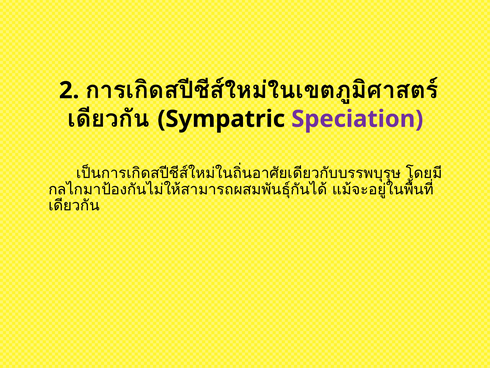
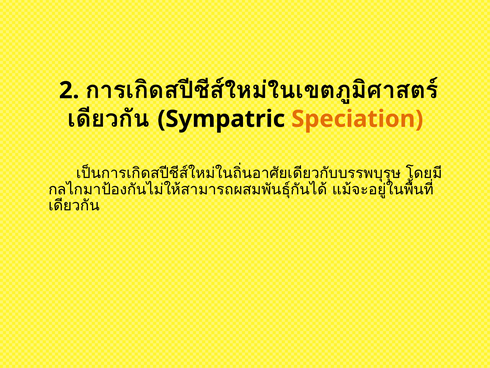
Speciation colour: purple -> orange (357, 119)
